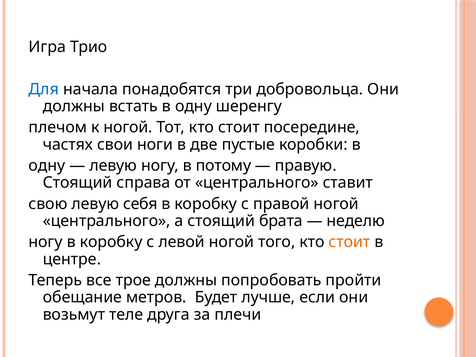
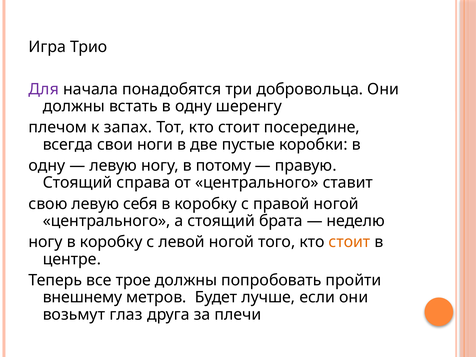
Для colour: blue -> purple (44, 89)
к ногой: ногой -> запах (128, 127)
частях: частях -> всегда (68, 144)
обещание: обещание -> внешнему (82, 297)
теле: теле -> глаз (126, 315)
